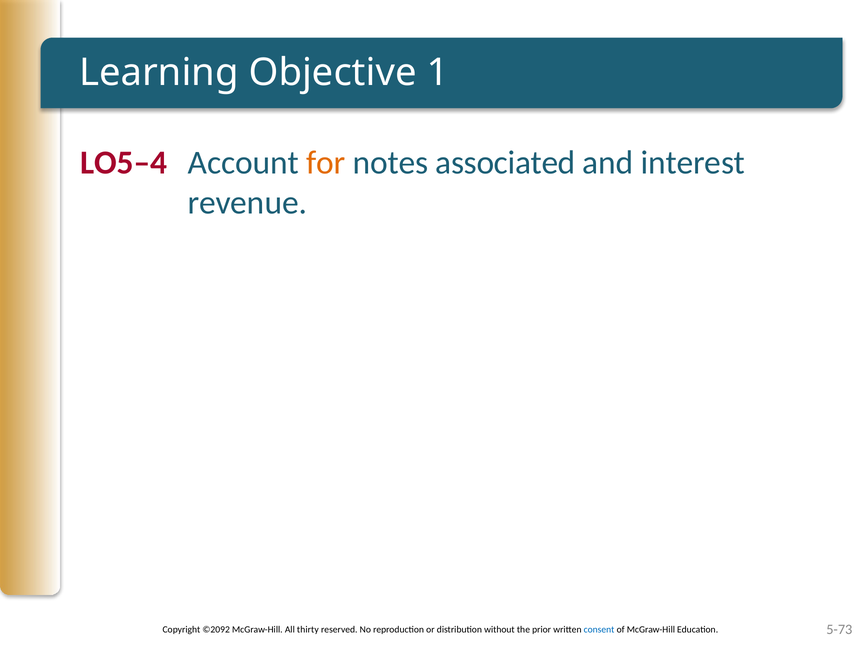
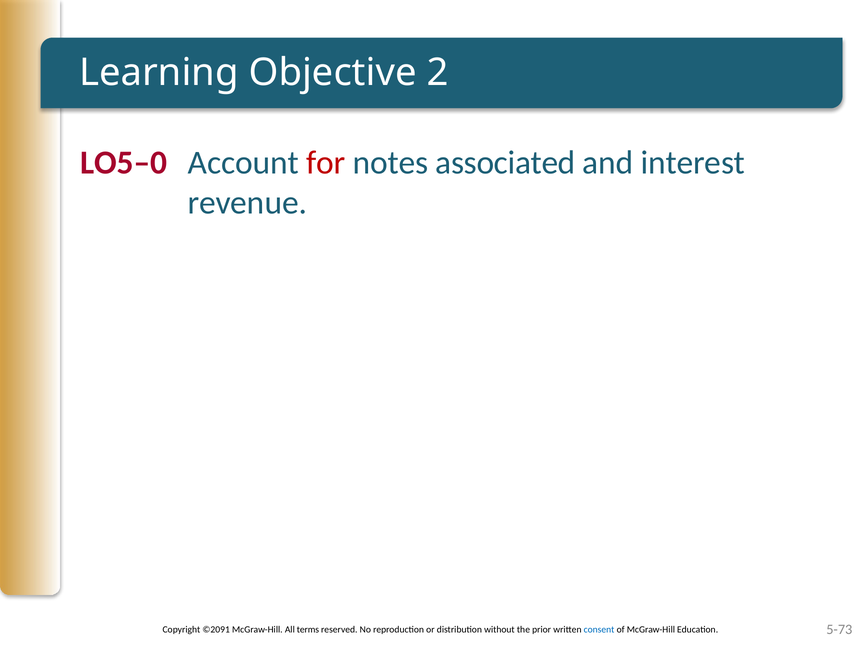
1: 1 -> 2 (438, 73)
LO5–4: LO5–4 -> LO5–0 (124, 163)
for colour: orange -> red (326, 163)
©2092: ©2092 -> ©2091 (216, 629)
thirty: thirty -> terms (308, 629)
